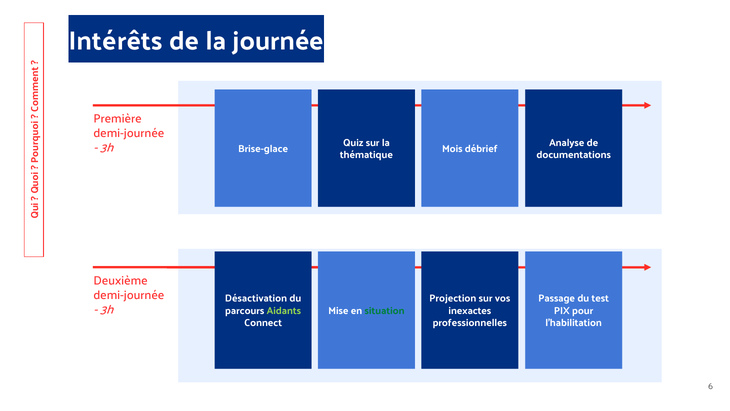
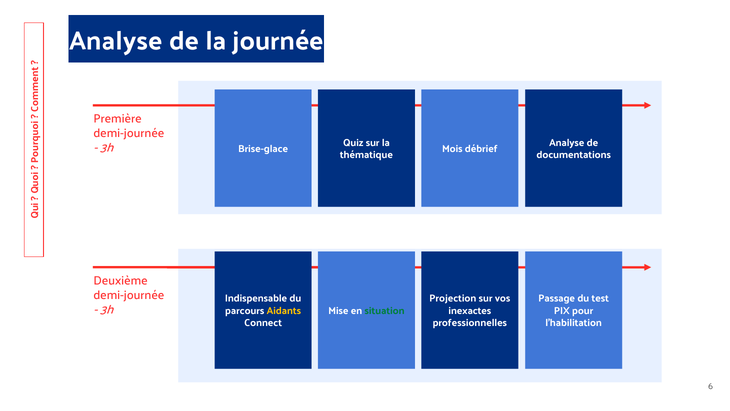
Intérêts: Intérêts -> Analyse (116, 41)
Désactivation: Désactivation -> Indispensable (256, 298)
Aidants colour: light green -> yellow (284, 311)
